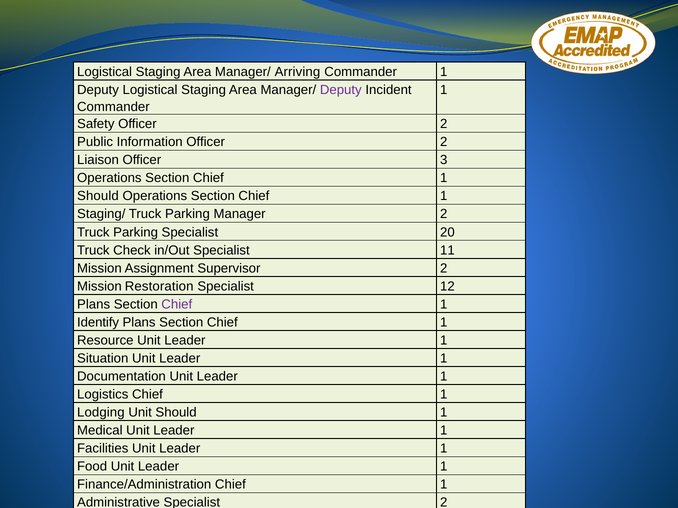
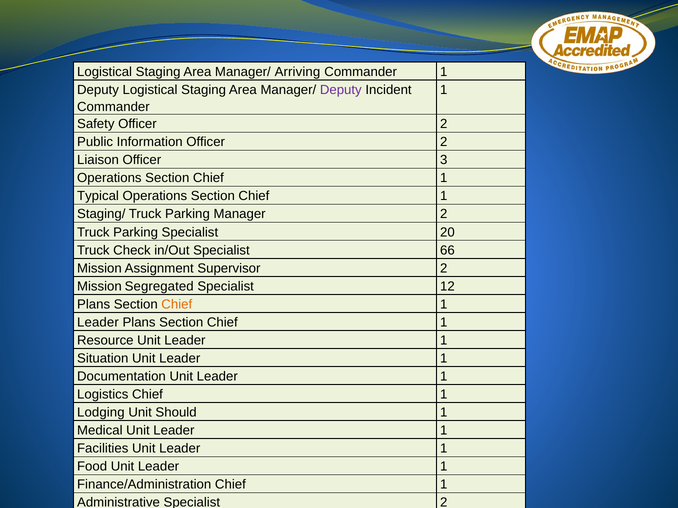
Should: Should -> Typical (98, 196)
11: 11 -> 66 (447, 250)
Restoration: Restoration -> Segregated (159, 287)
Chief colour: purple -> orange (177, 305)
Identify: Identify -> Leader (98, 323)
